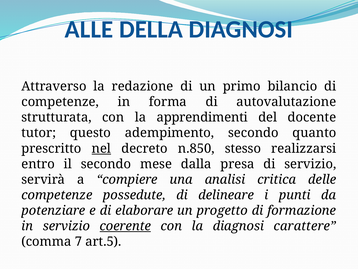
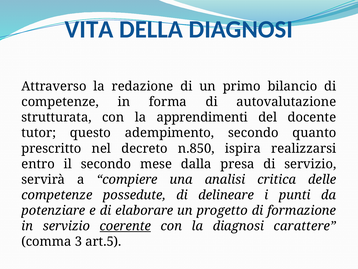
ALLE: ALLE -> VITA (89, 29)
nel underline: present -> none (101, 148)
stesso: stesso -> ispira (243, 148)
7: 7 -> 3 (78, 241)
